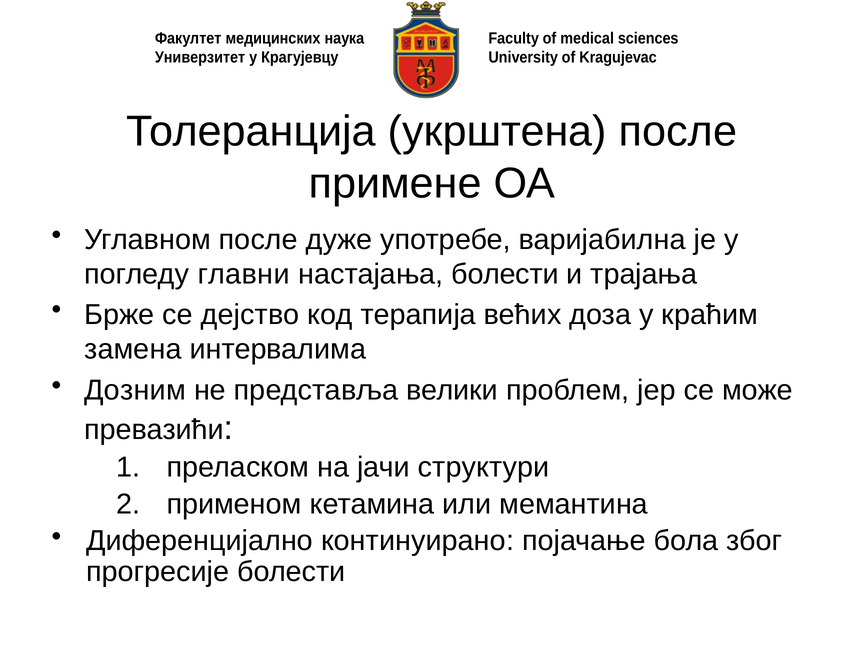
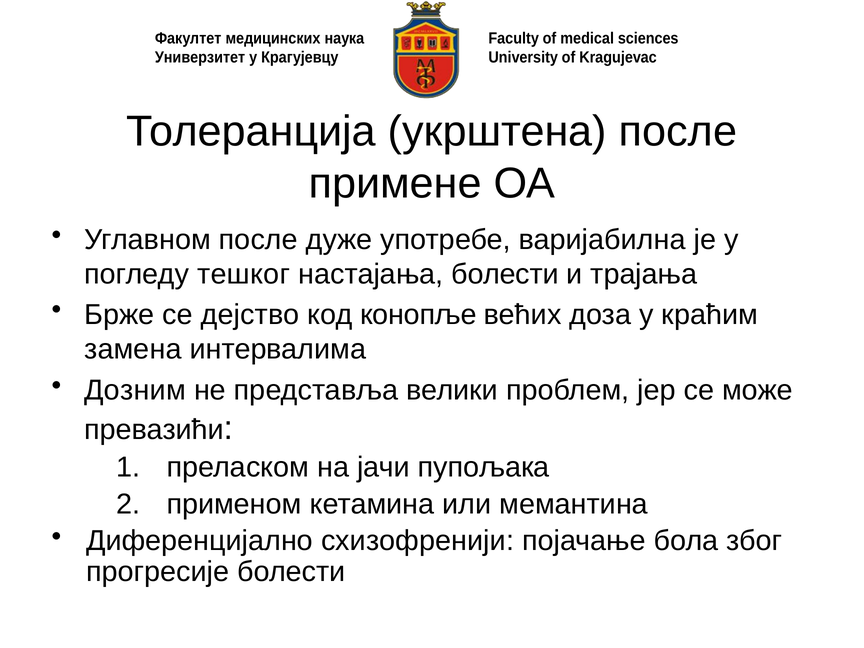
главни: главни -> тешког (244, 274)
терапија: терапија -> конопље (418, 315)
структури: структури -> пупољака (484, 467)
континуирано: континуирано -> схизофренији (418, 541)
